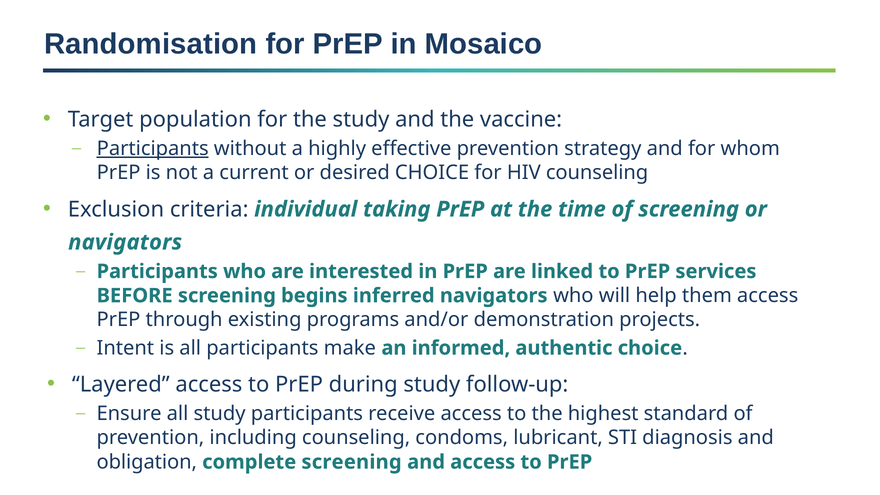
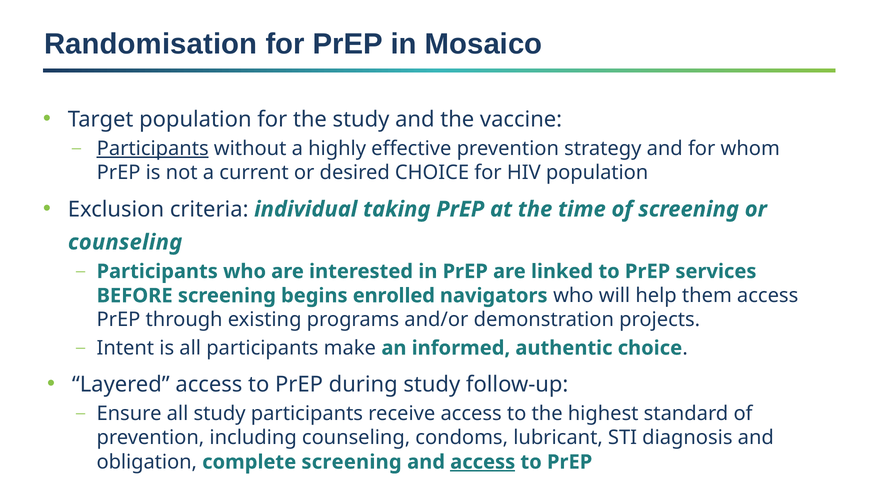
HIV counseling: counseling -> population (597, 173)
navigators: navigators -> counseling (125, 242)
inferred: inferred -> enrolled (394, 296)
access underline: none -> present (483, 462)
